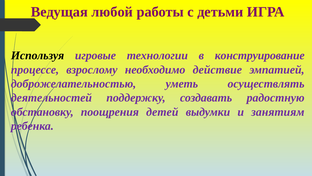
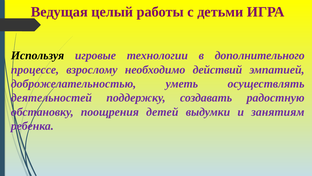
любой: любой -> целый (112, 12)
конструирование: конструирование -> дополнительного (260, 55)
действие: действие -> действий (217, 69)
